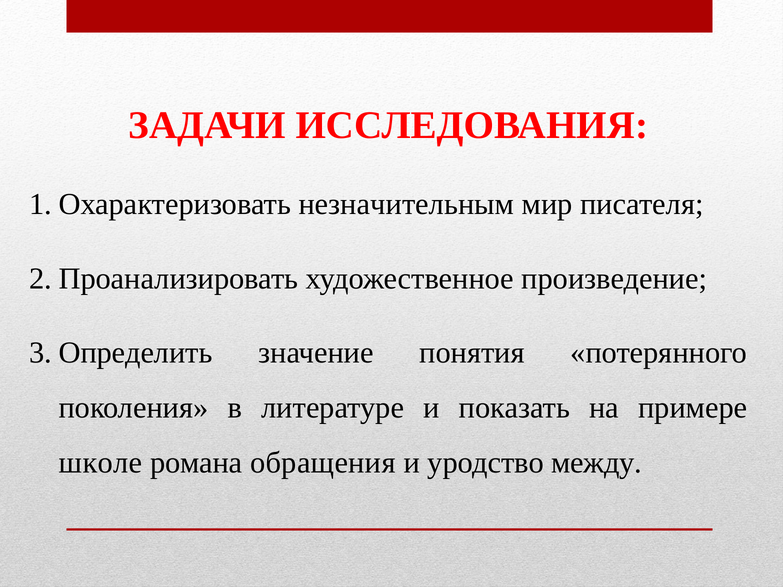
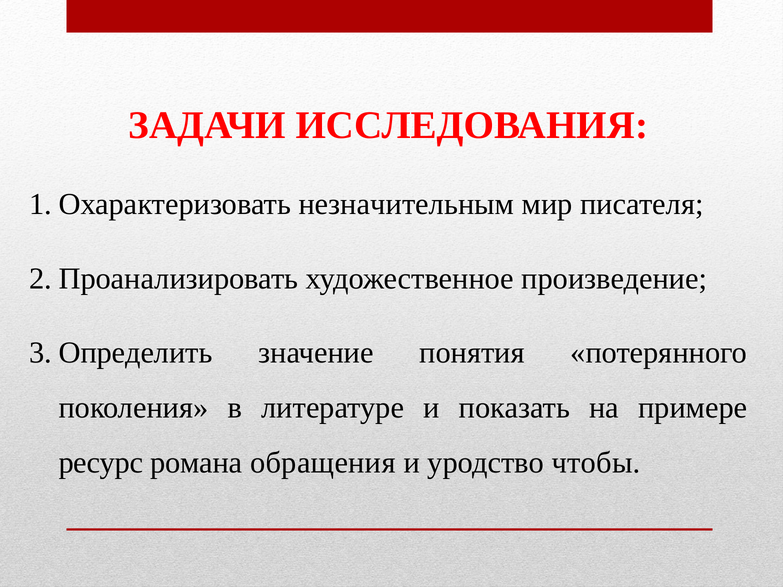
школе: школе -> ресурс (101, 463)
мeждy: мeждy -> чтобы (596, 463)
